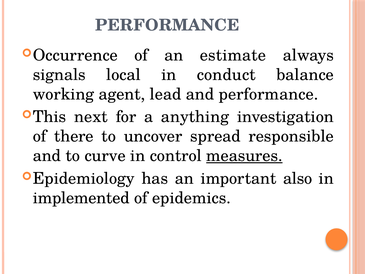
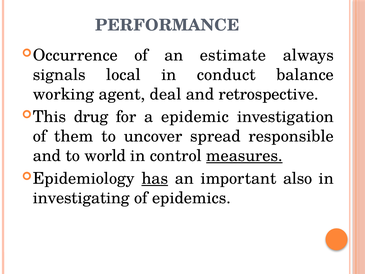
lead: lead -> deal (166, 94)
and performance: performance -> retrospective (269, 94)
next: next -> drug (91, 117)
anything: anything -> epidemic (195, 117)
there: there -> them (74, 136)
curve: curve -> world (105, 156)
has underline: none -> present (155, 178)
implemented: implemented -> investigating (81, 198)
